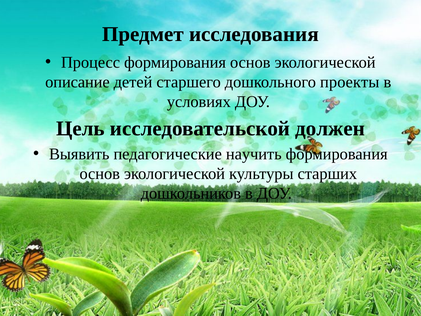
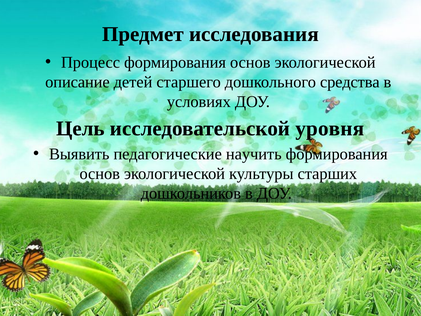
проекты: проекты -> средства (350, 82)
должен: должен -> уровня (330, 129)
